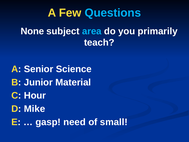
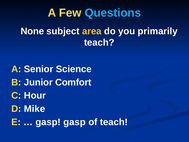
area colour: light blue -> yellow (92, 31)
Material: Material -> Comfort (73, 82)
gasp need: need -> gasp (74, 122)
of small: small -> teach (114, 122)
